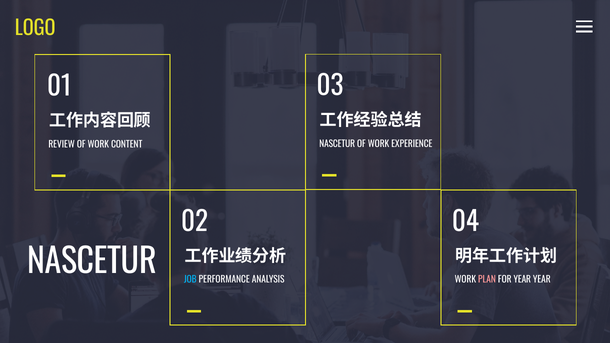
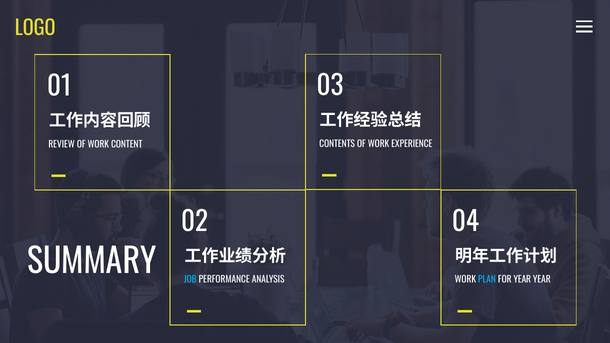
NASCETUR: NASCETUR -> CONTENTS (337, 144)
NASCETUR: NASCETUR -> SUMMARY (92, 262)
PLAN colour: pink -> light blue (487, 280)
